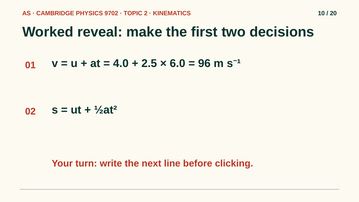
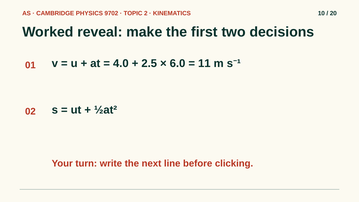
96: 96 -> 11 (204, 64)
